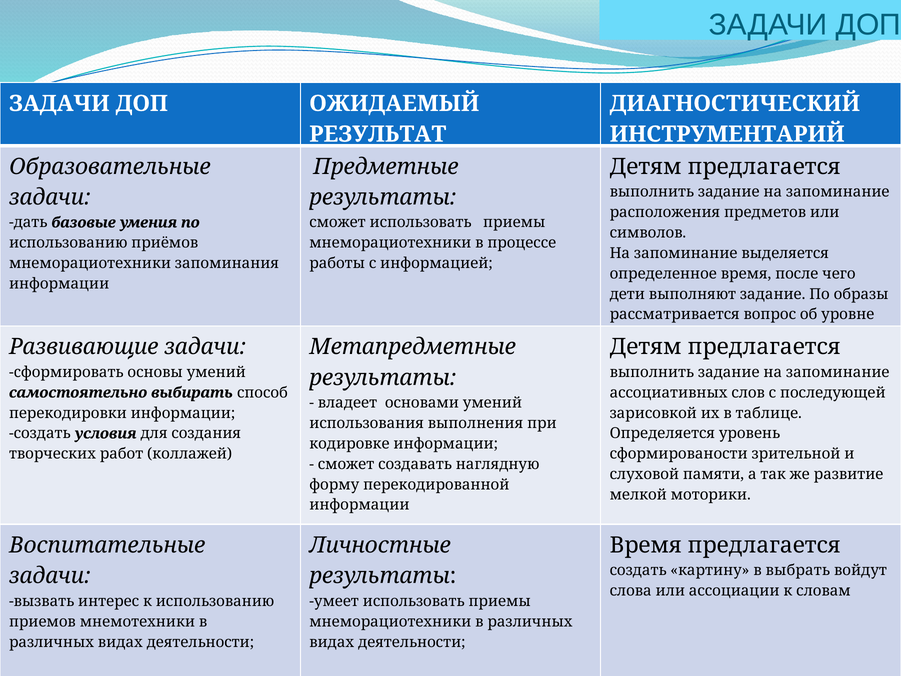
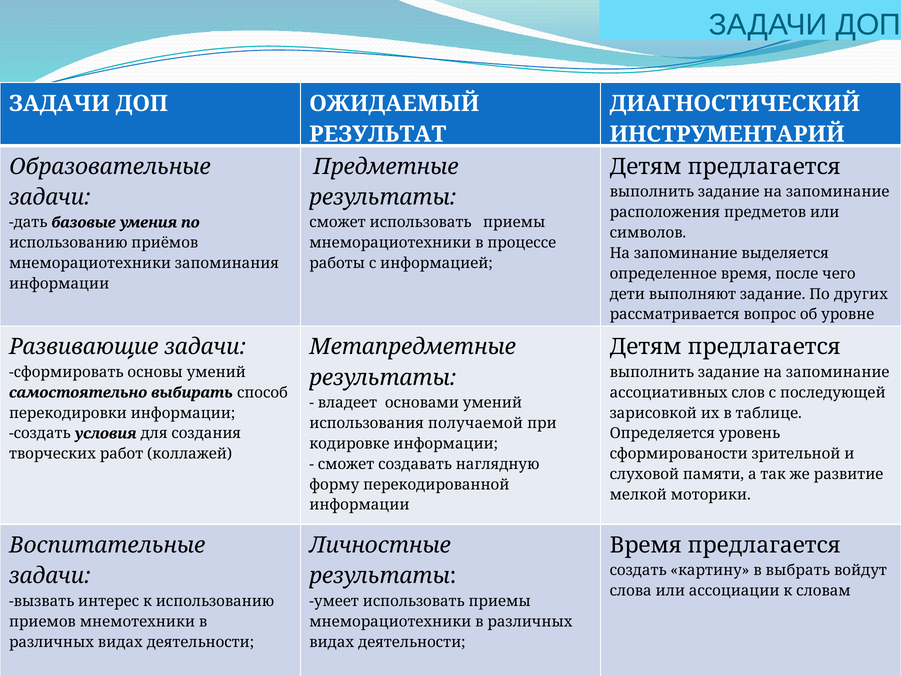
образы: образы -> других (861, 294)
использования выполнения: выполнения -> получаемой (475, 423)
